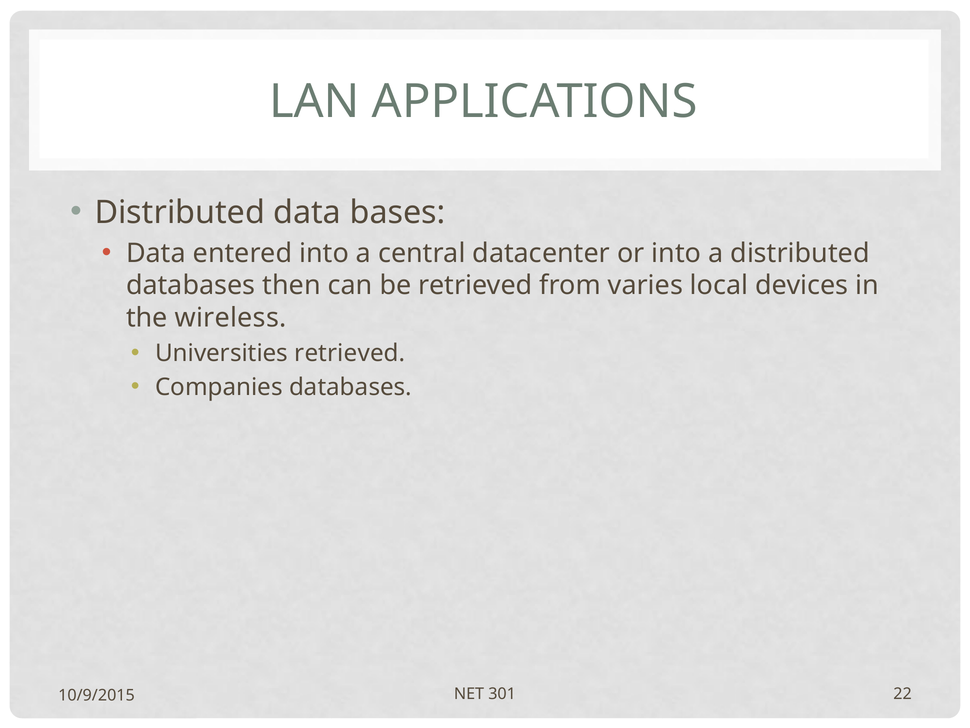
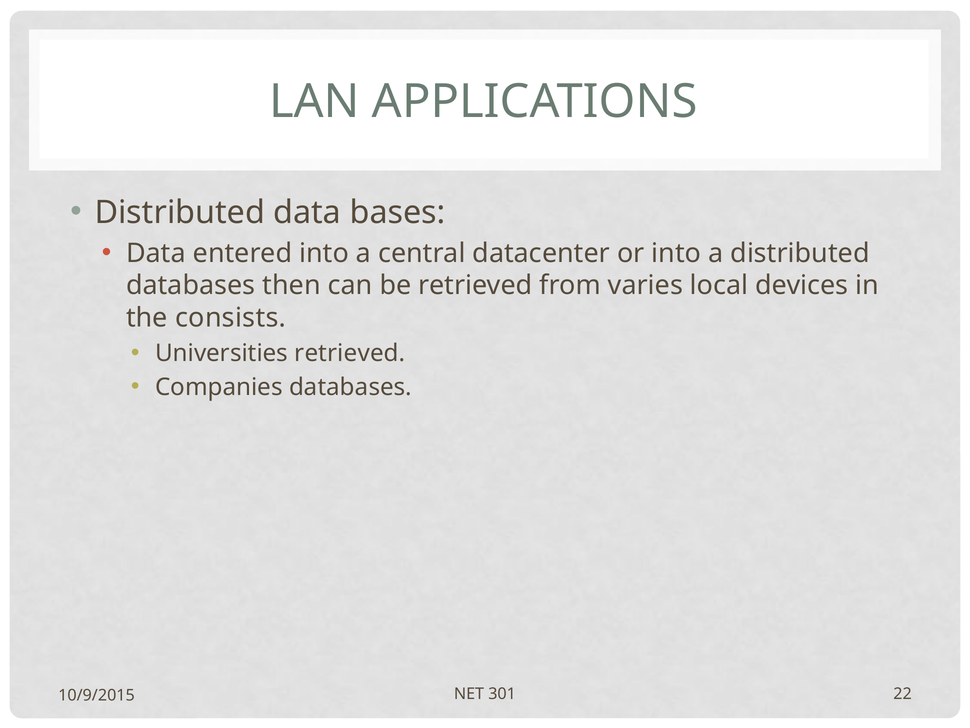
wireless: wireless -> consists (231, 318)
